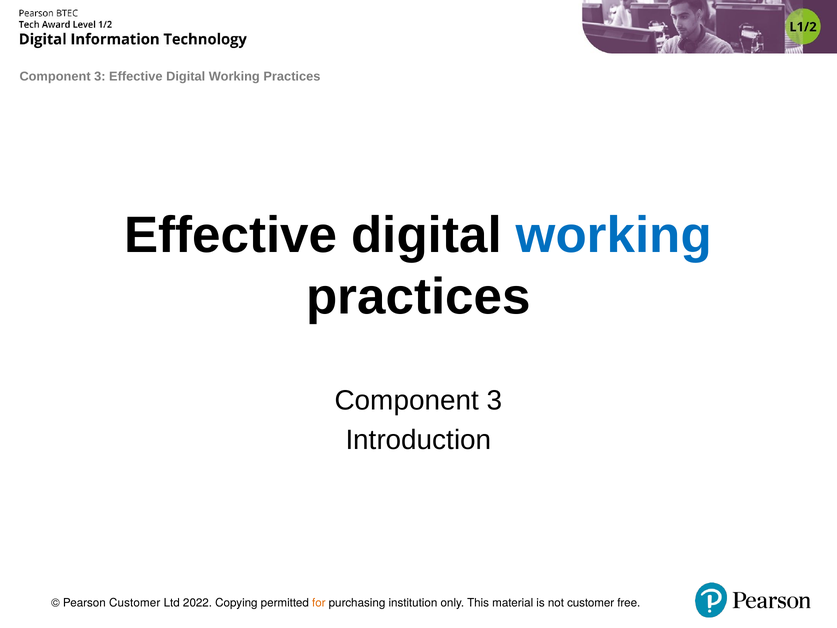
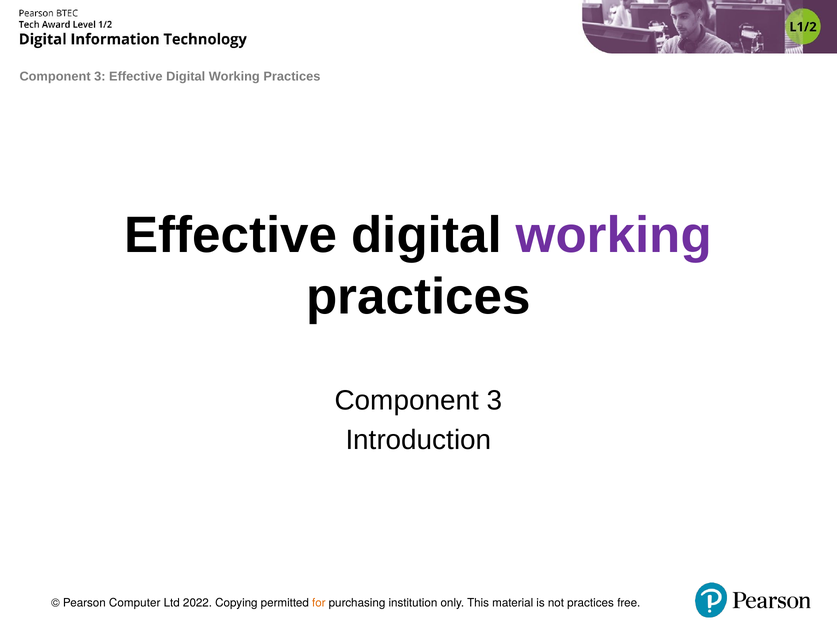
working colour: blue -> purple (614, 235)
Pearson Customer: Customer -> Computer (135, 603)
not customer: customer -> practices (591, 603)
